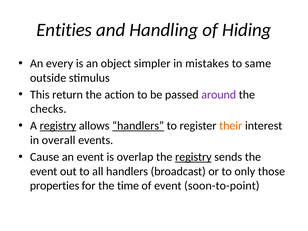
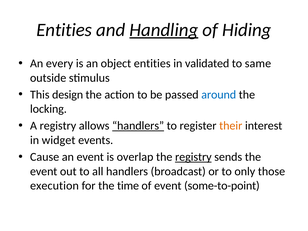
Handling underline: none -> present (164, 30)
object simpler: simpler -> entities (152, 63)
mistakes: mistakes -> validated (207, 63)
return: return -> design (68, 95)
around colour: purple -> blue (219, 95)
checks: checks -> locking (48, 109)
registry underline: present -> none (58, 126)
overall: overall -> widget (59, 140)
properties: properties -> execution (54, 186)
soon-to-point: soon-to-point -> some-to-point (222, 186)
